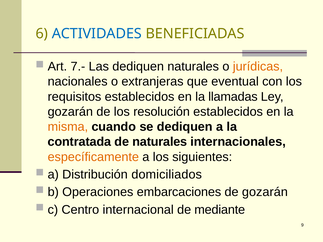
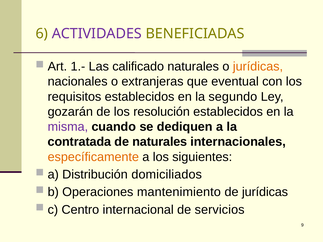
ACTIVIDADES colour: blue -> purple (97, 34)
7.-: 7.- -> 1.- (78, 67)
Las dediquen: dediquen -> calificado (138, 67)
llamadas: llamadas -> segundo (233, 97)
misma colour: orange -> purple (68, 127)
embarcaciones: embarcaciones -> mantenimiento (179, 192)
de gozarán: gozarán -> jurídicas (265, 192)
mediante: mediante -> servicios (220, 210)
